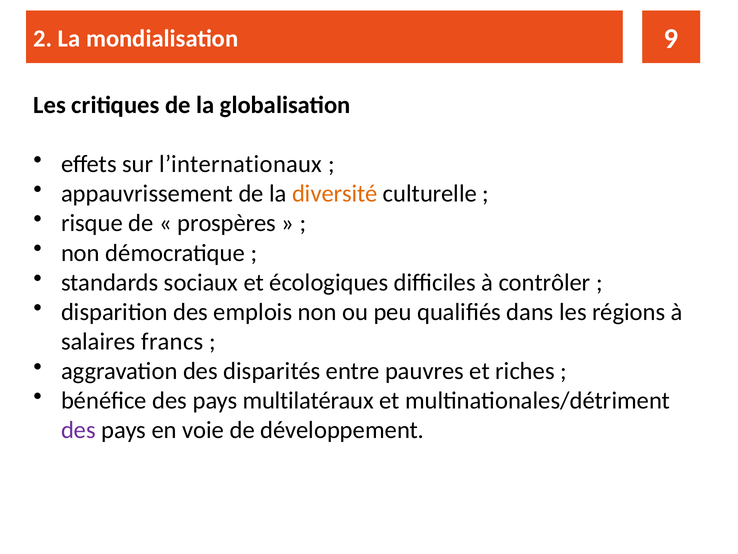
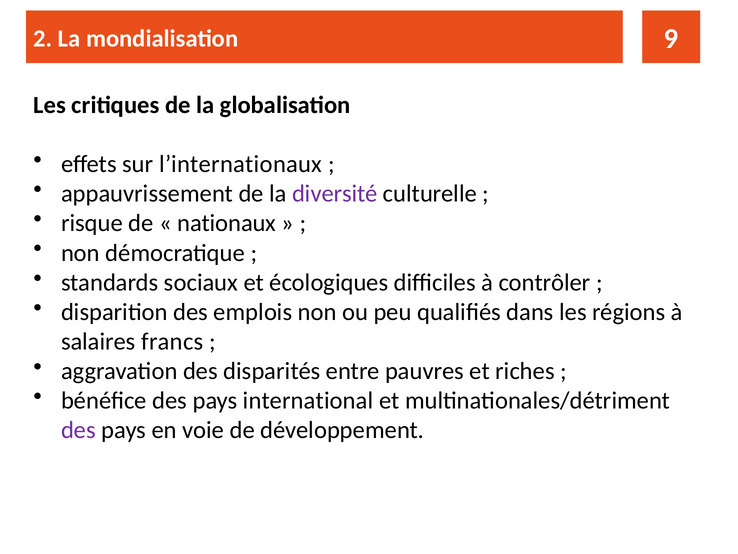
diversité colour: orange -> purple (335, 194)
prospères: prospères -> nationaux (227, 223)
multilatéraux: multilatéraux -> international (308, 400)
